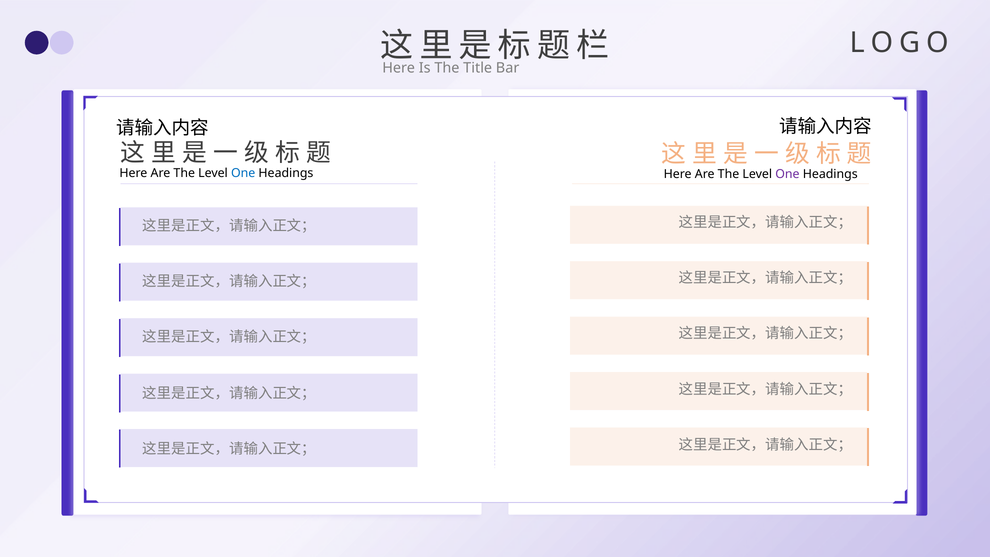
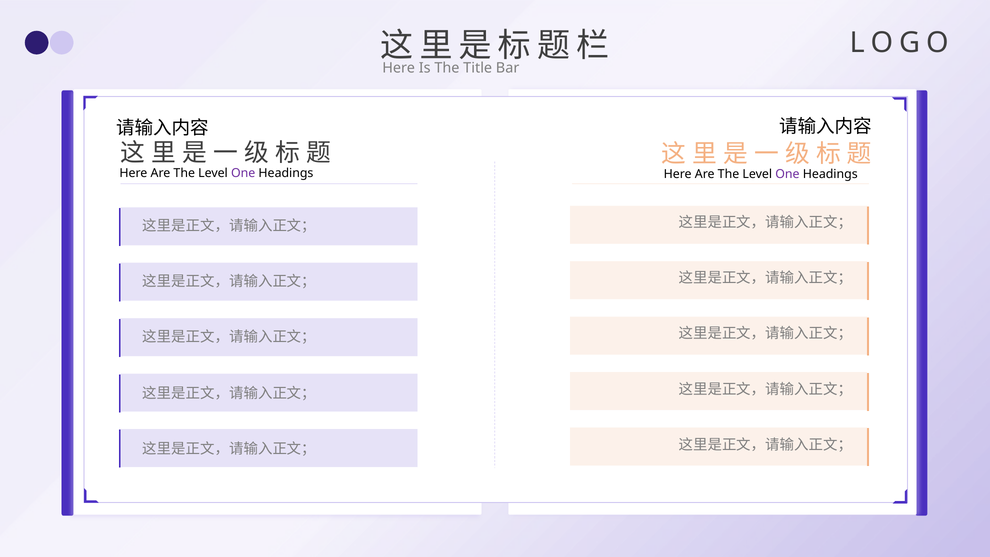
One colour: blue -> purple (243, 173)
